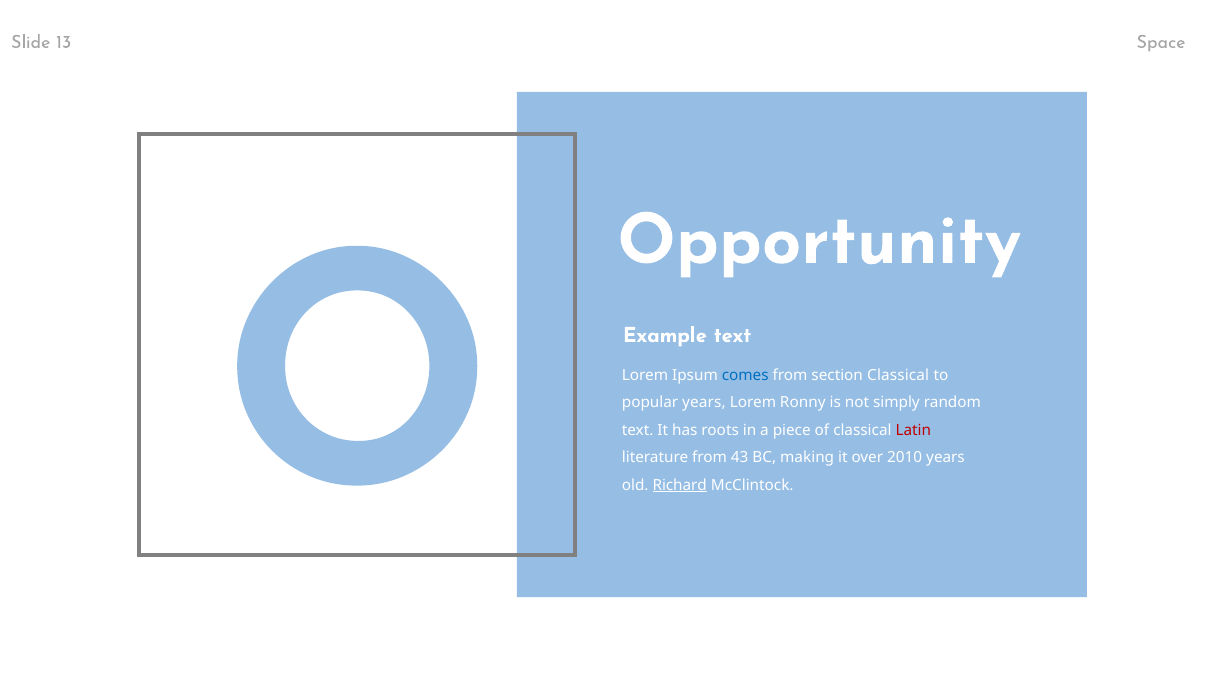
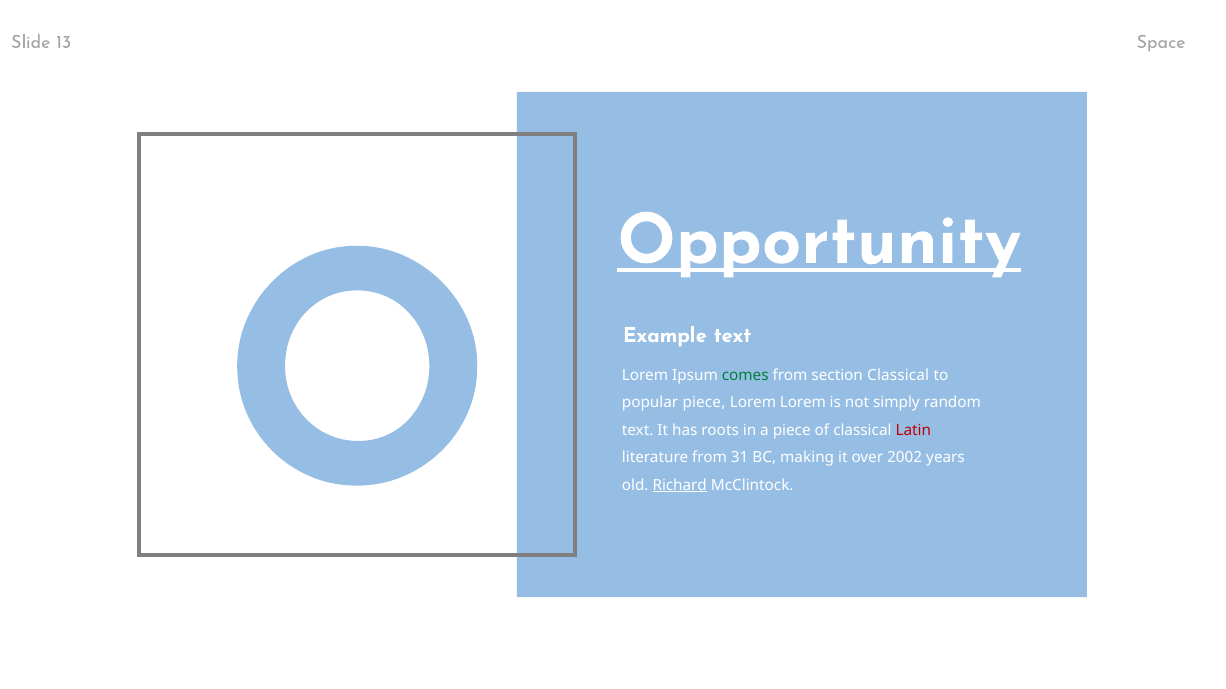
Opportunity underline: none -> present (819, 240)
comes colour: blue -> green (745, 375)
popular years: years -> piece (704, 403)
Lorem Ronny: Ronny -> Lorem (803, 403)
43: 43 -> 31 (740, 458)
2010: 2010 -> 2002 (905, 458)
